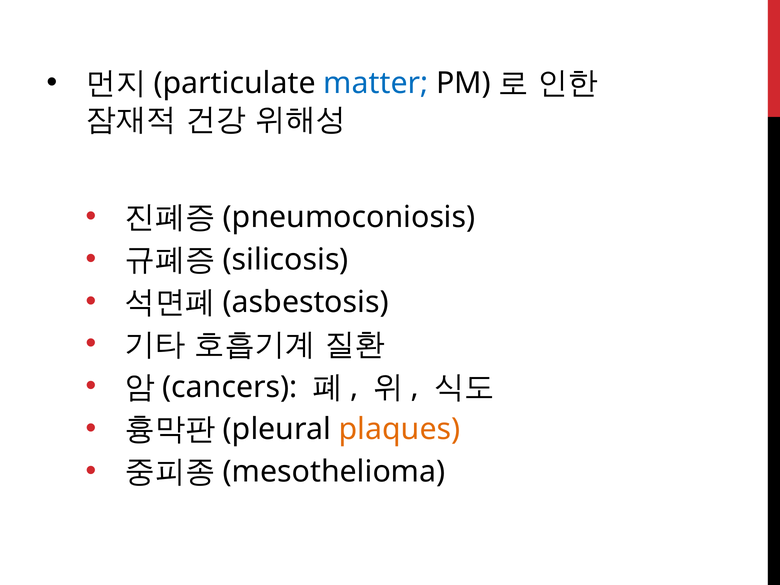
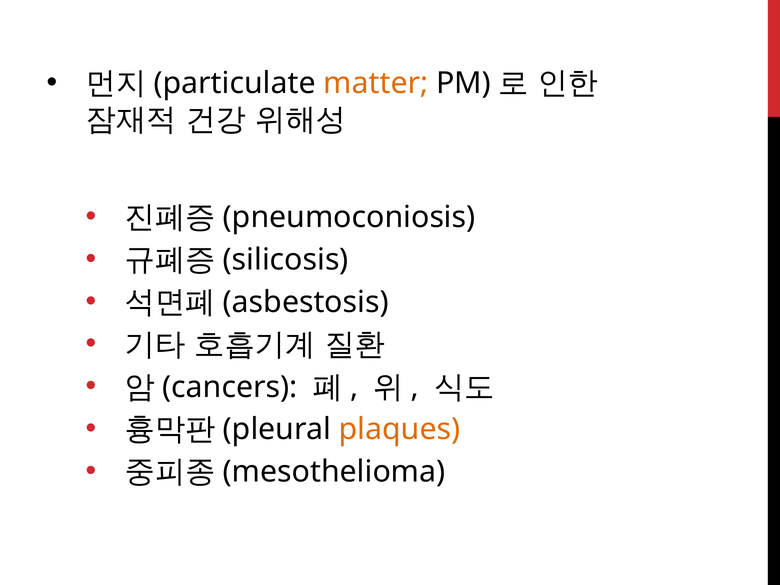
matter colour: blue -> orange (376, 83)
